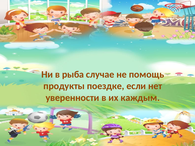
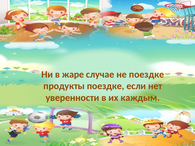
рыба: рыба -> жаре (73, 75)
не помощь: помощь -> поездке (147, 75)
